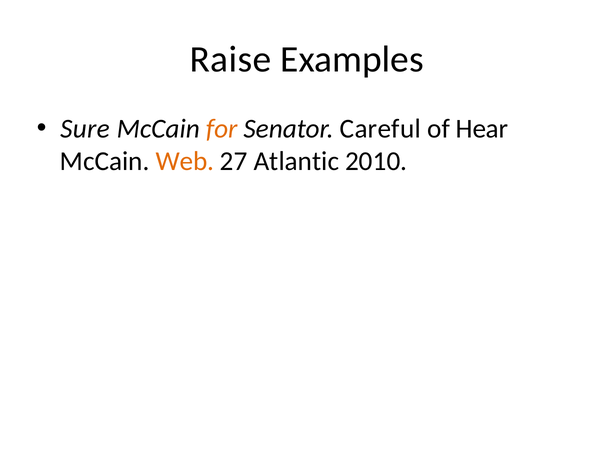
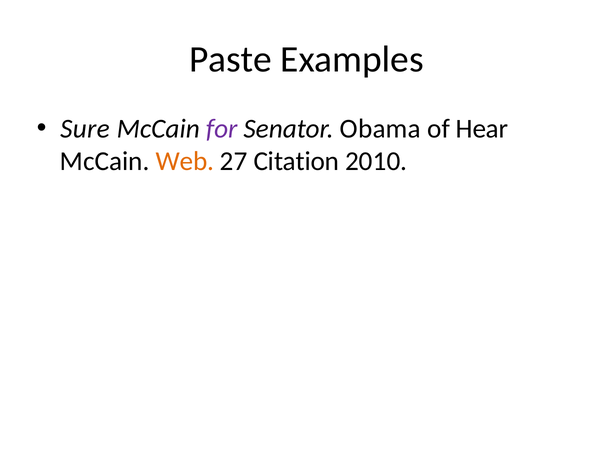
Raise: Raise -> Paste (231, 59)
for colour: orange -> purple (222, 129)
Careful: Careful -> Obama (380, 129)
Atlantic: Atlantic -> Citation (296, 161)
